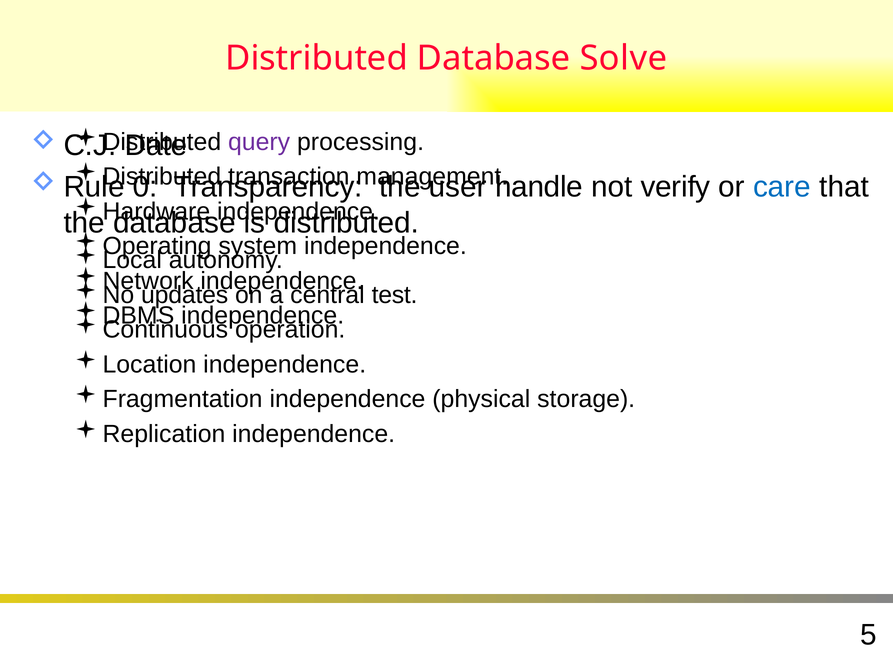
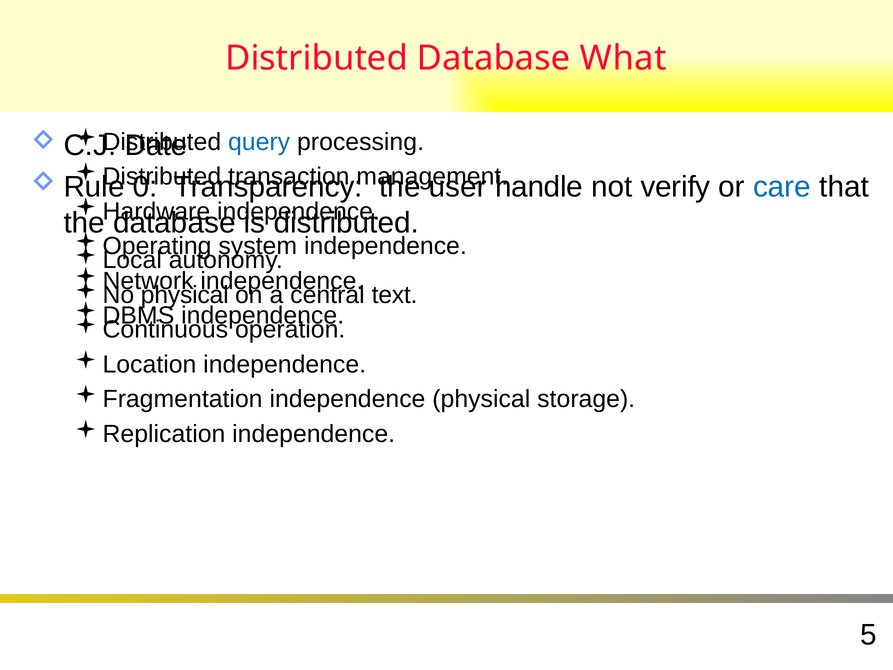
Solve: Solve -> What (623, 58)
query colour: purple -> blue (259, 142)
updates: updates -> physical (185, 295)
test: test -> text (395, 295)
